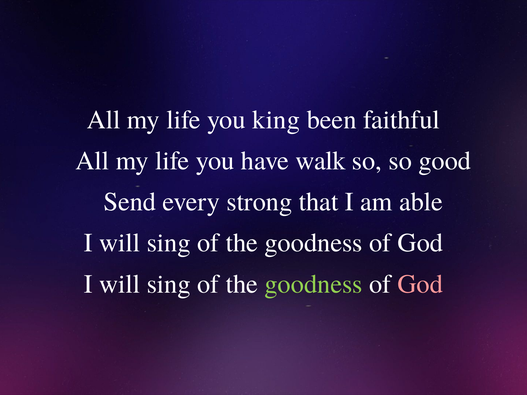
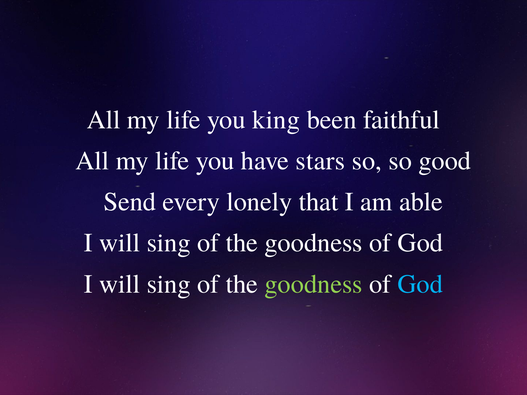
walk: walk -> stars (320, 161)
strong: strong -> lonely (259, 202)
God colour: pink -> light blue (420, 284)
